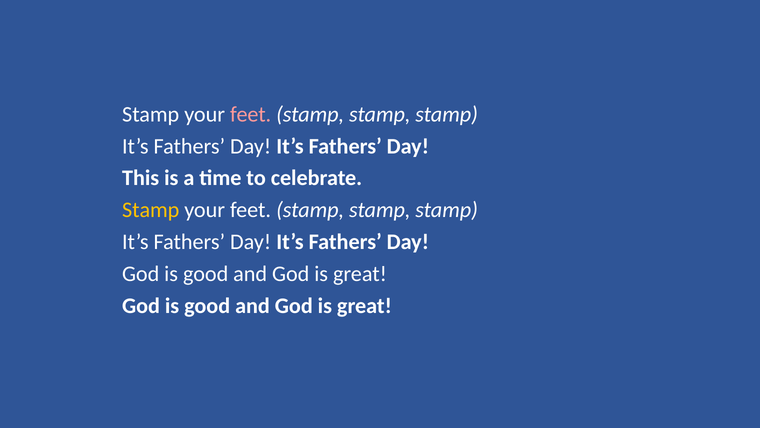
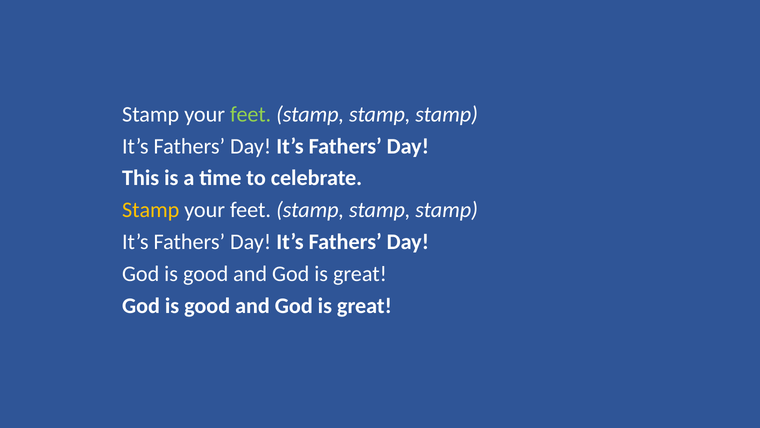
feet colour: pink -> light green (251, 114)
